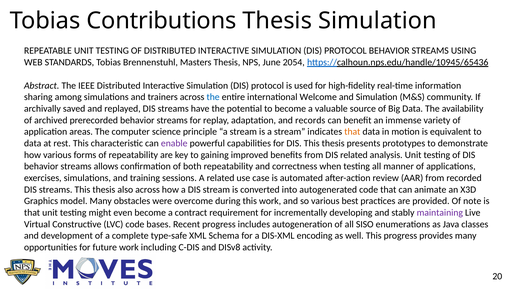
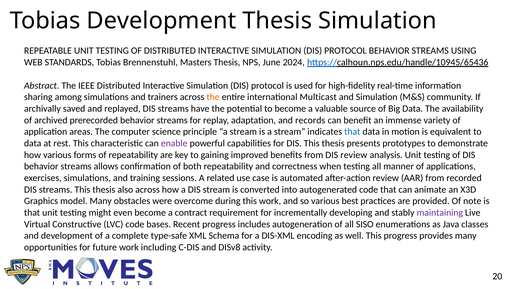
Tobias Contributions: Contributions -> Development (161, 21)
2054: 2054 -> 2024 (294, 62)
the colour: blue -> orange (213, 97)
Welcome: Welcome -> Multicast (318, 97)
that colour: orange -> blue (352, 132)
DIS related: related -> review (354, 155)
